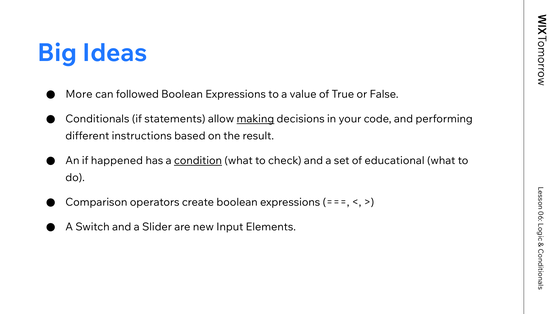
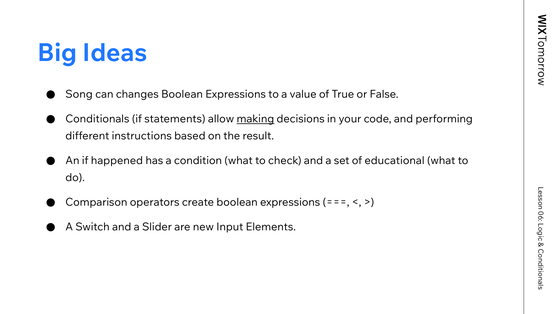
More: More -> Song (79, 94)
followed: followed -> changes (137, 94)
condition underline: present -> none (198, 161)
